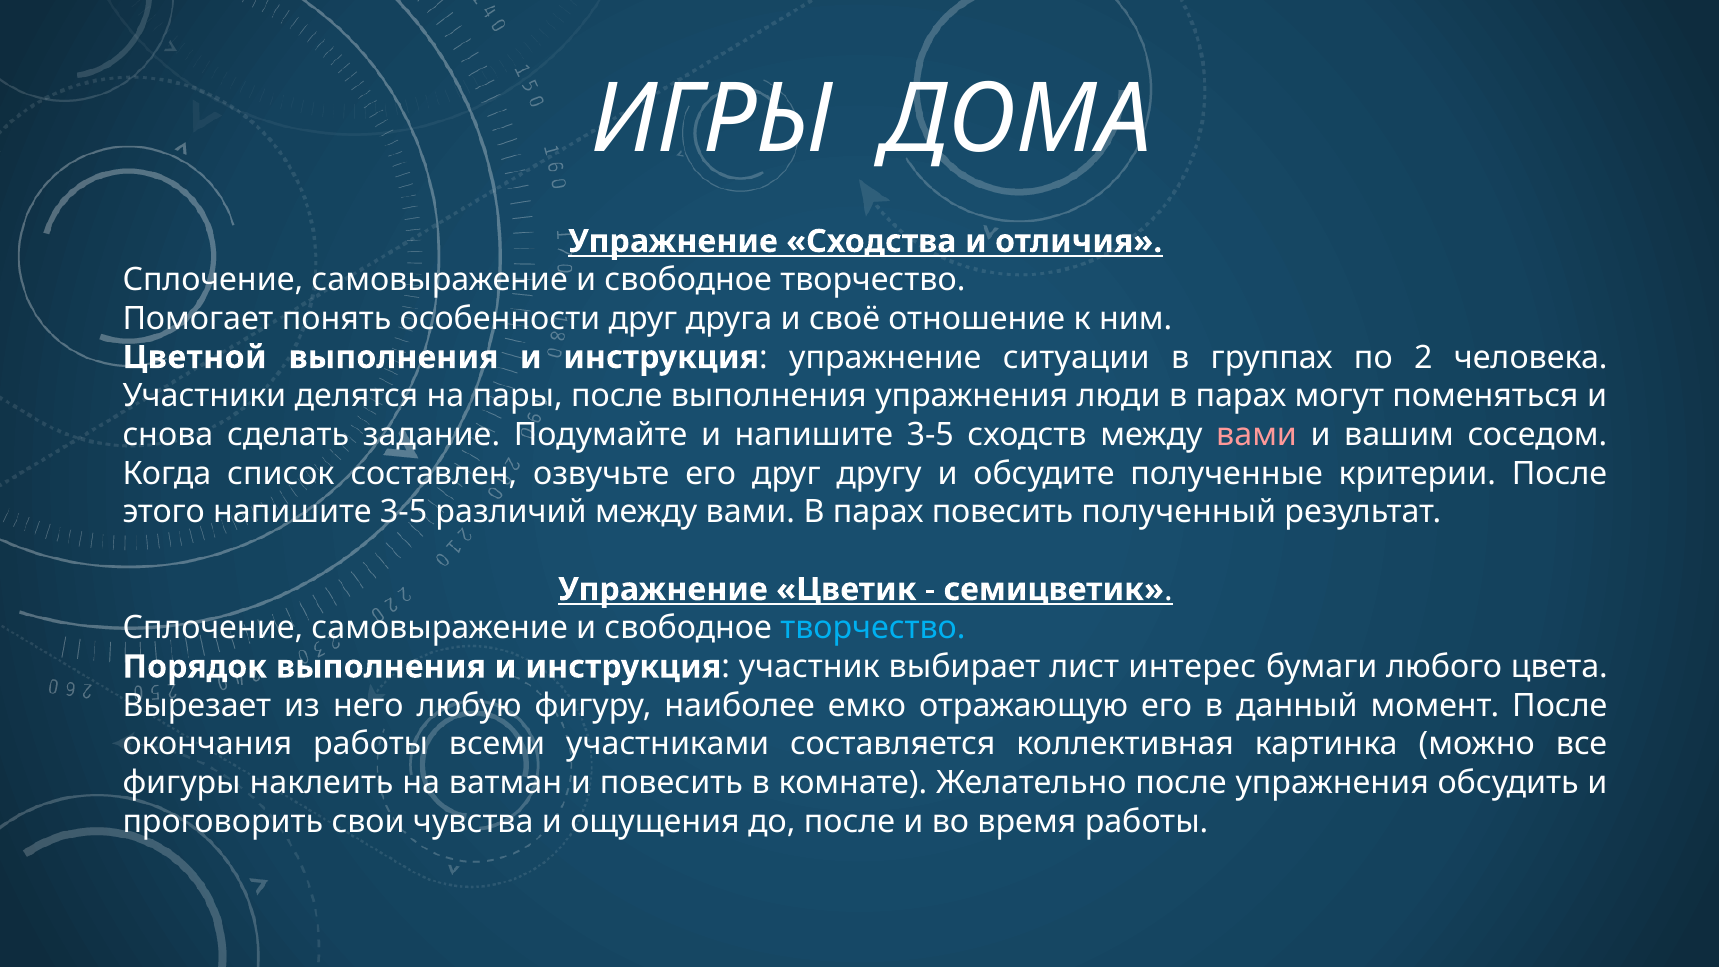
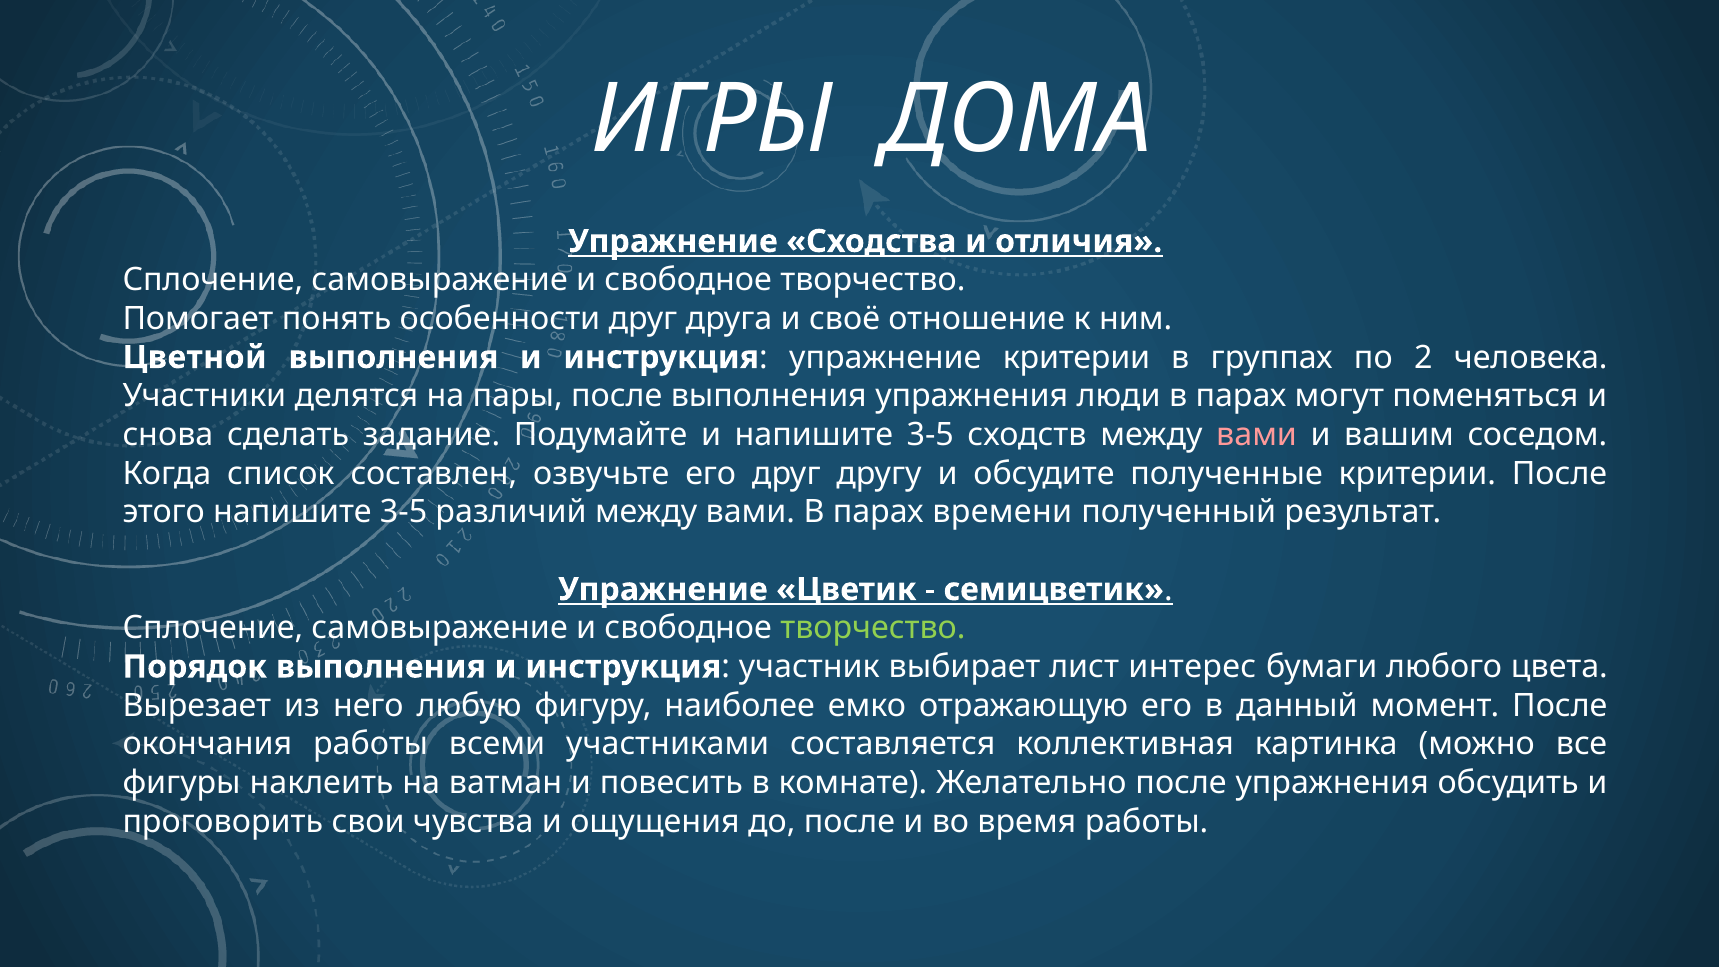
упражнение ситуации: ситуации -> критерии (1076, 357)
парах повесить: повесить -> времени (1002, 512)
творчество colour: light blue -> light green (873, 628)
